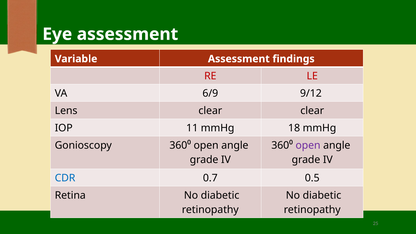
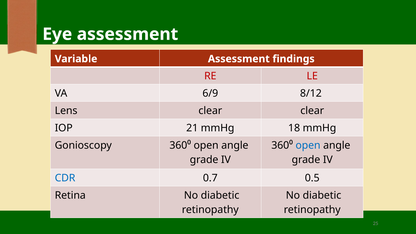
9/12: 9/12 -> 8/12 (311, 94)
11: 11 -> 21 (192, 128)
open colour: purple -> blue (308, 146)
